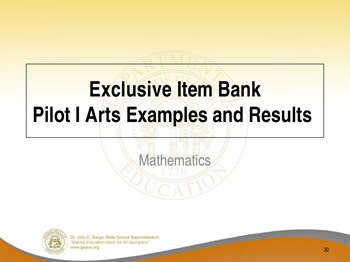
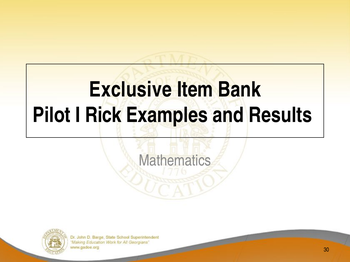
Arts: Arts -> Rick (103, 115)
